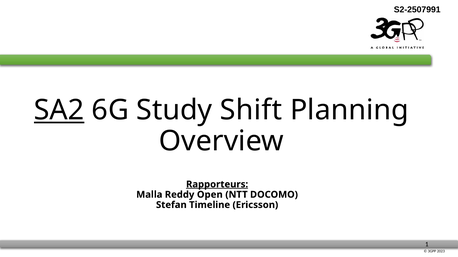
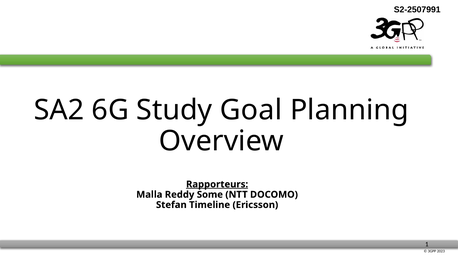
SA2 underline: present -> none (59, 110)
Shift: Shift -> Goal (251, 110)
Open: Open -> Some (210, 195)
